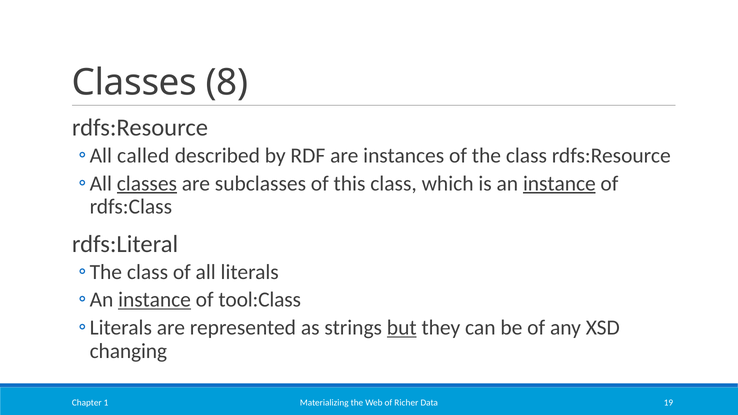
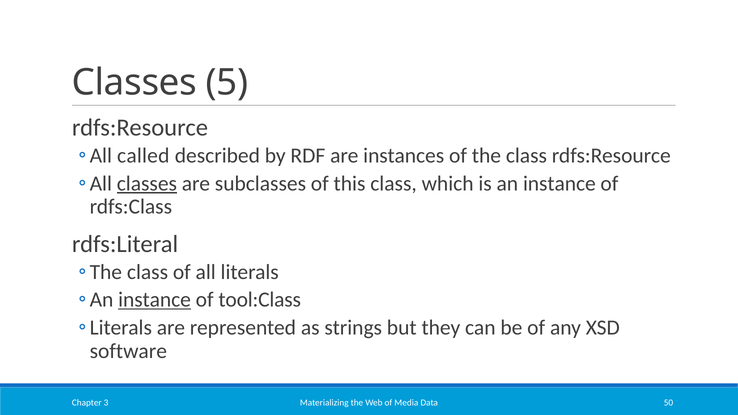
8: 8 -> 5 (227, 83)
instance underline: present -> none (559, 184)
but underline: present -> none (402, 328)
changing: changing -> software (128, 351)
Richer: Richer -> Media (406, 403)
19: 19 -> 50 (668, 403)
1: 1 -> 3 (106, 403)
